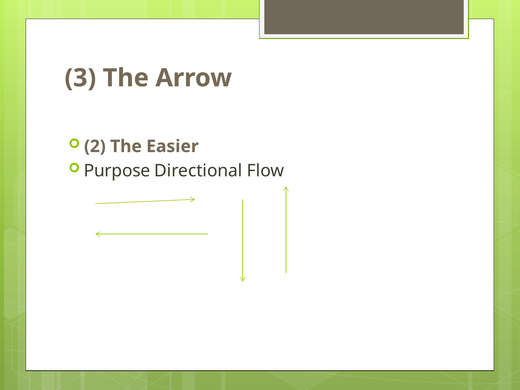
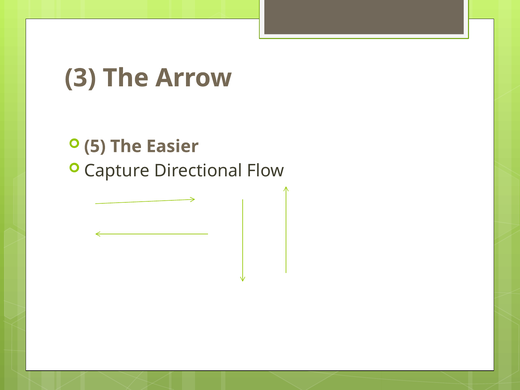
2: 2 -> 5 (95, 146)
Purpose: Purpose -> Capture (117, 171)
